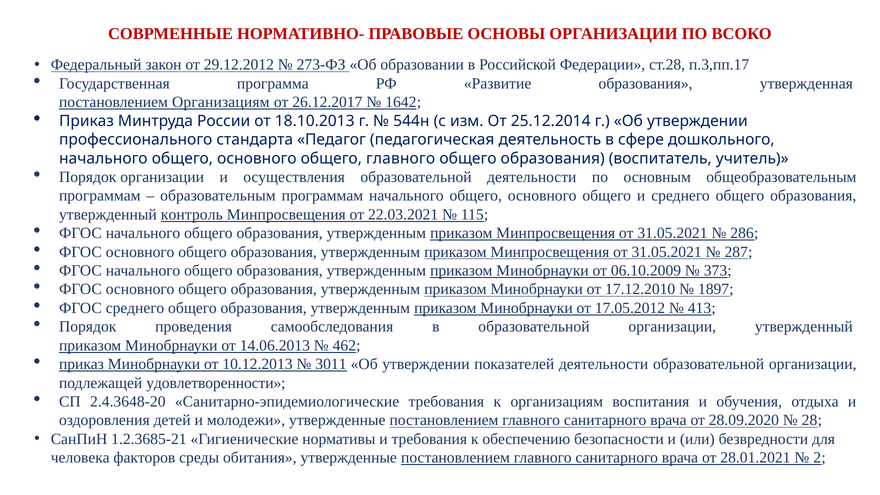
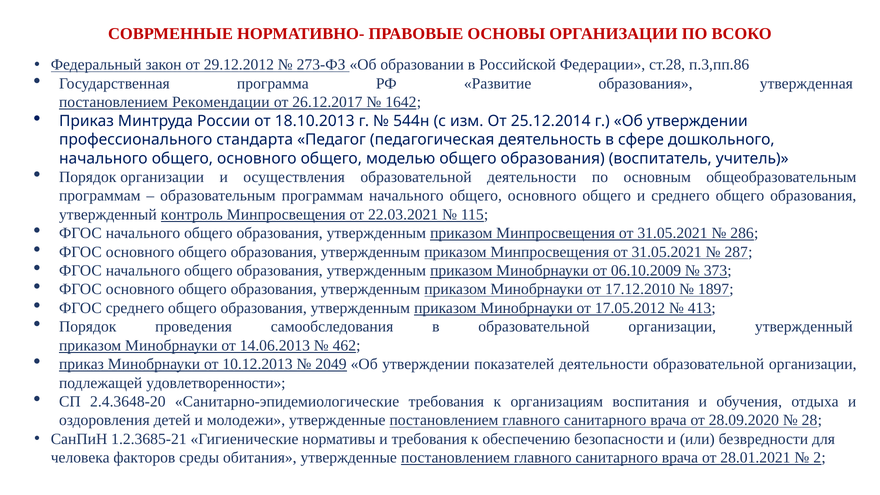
п.3,пп.17: п.3,пп.17 -> п.3,пп.86 (719, 65)
постановлением Организациям: Организациям -> Рекомендации (221, 102)
общего главного: главного -> моделью (401, 158)
3011: 3011 -> 2049 (331, 364)
